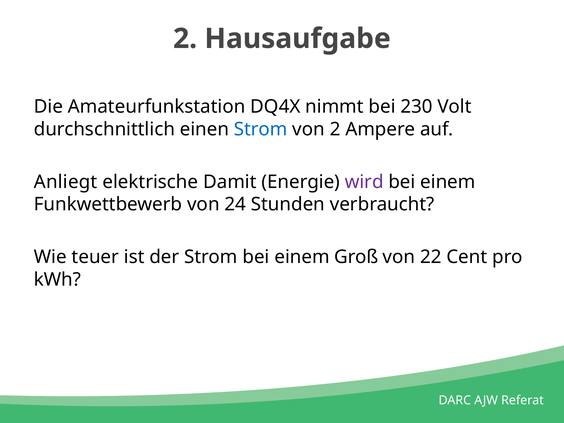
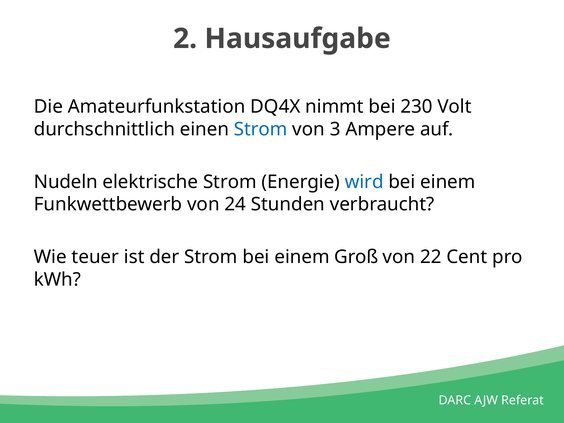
von 2: 2 -> 3 (335, 129)
Anliegt: Anliegt -> Nudeln (66, 182)
elektrische Damit: Damit -> Strom (230, 182)
wird colour: purple -> blue (364, 182)
